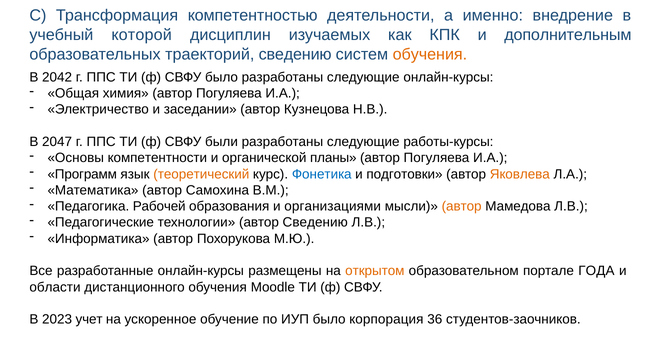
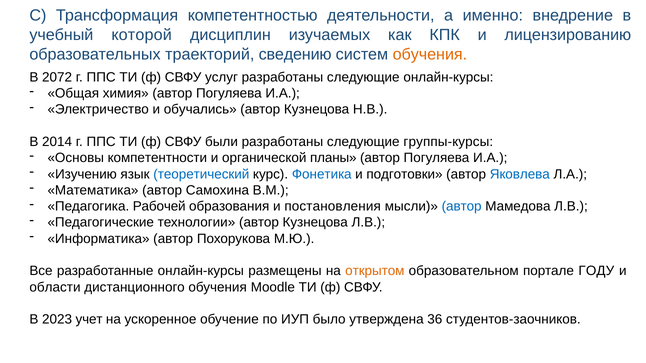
дополнительным: дополнительным -> лицензированию (568, 35)
2042: 2042 -> 2072 (57, 77)
СВФУ было: было -> услуг (222, 77)
заседании: заседании -> обучались (200, 110)
2047: 2047 -> 2014 (57, 142)
работы-курсы: работы-курсы -> группы-курсы (448, 142)
Программ: Программ -> Изучению (82, 174)
теоретический colour: orange -> blue (201, 174)
Яковлева colour: orange -> blue (520, 174)
организациями: организациями -> постановления (333, 207)
автор colour: orange -> blue (462, 207)
технологии автор Сведению: Сведению -> Кузнецова (315, 223)
ГОДА: ГОДА -> ГОДУ (596, 271)
корпорация: корпорация -> утверждена (386, 320)
